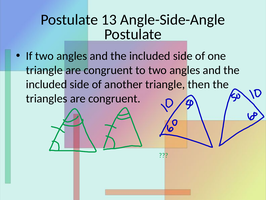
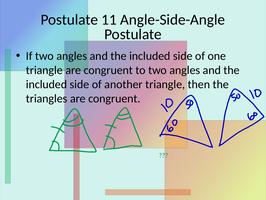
13: 13 -> 11 (109, 20)
